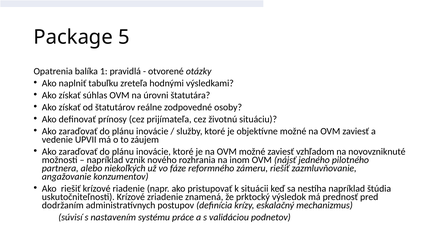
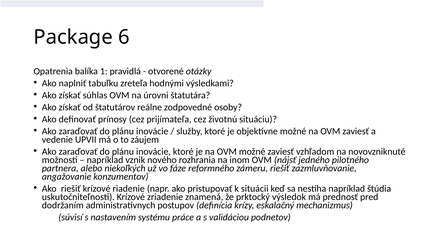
5: 5 -> 6 (124, 37)
